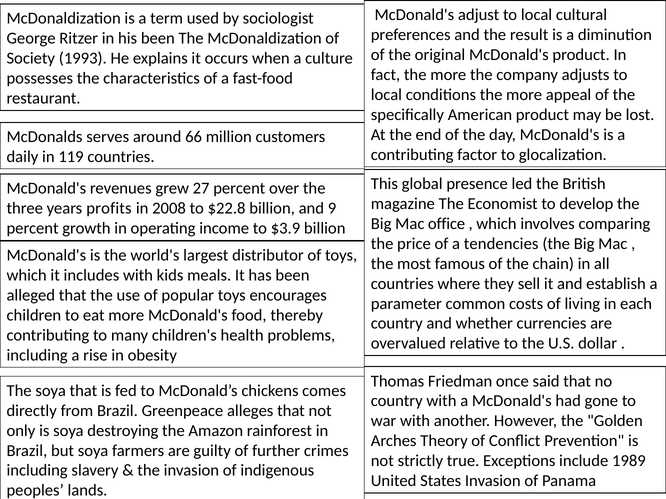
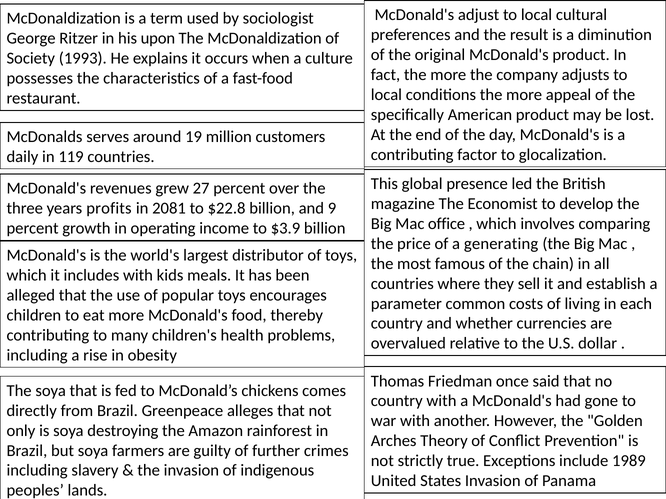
his been: been -> upon (158, 38)
66: 66 -> 19 (194, 137)
2008: 2008 -> 2081 (169, 208)
tendencies: tendencies -> generating (501, 244)
